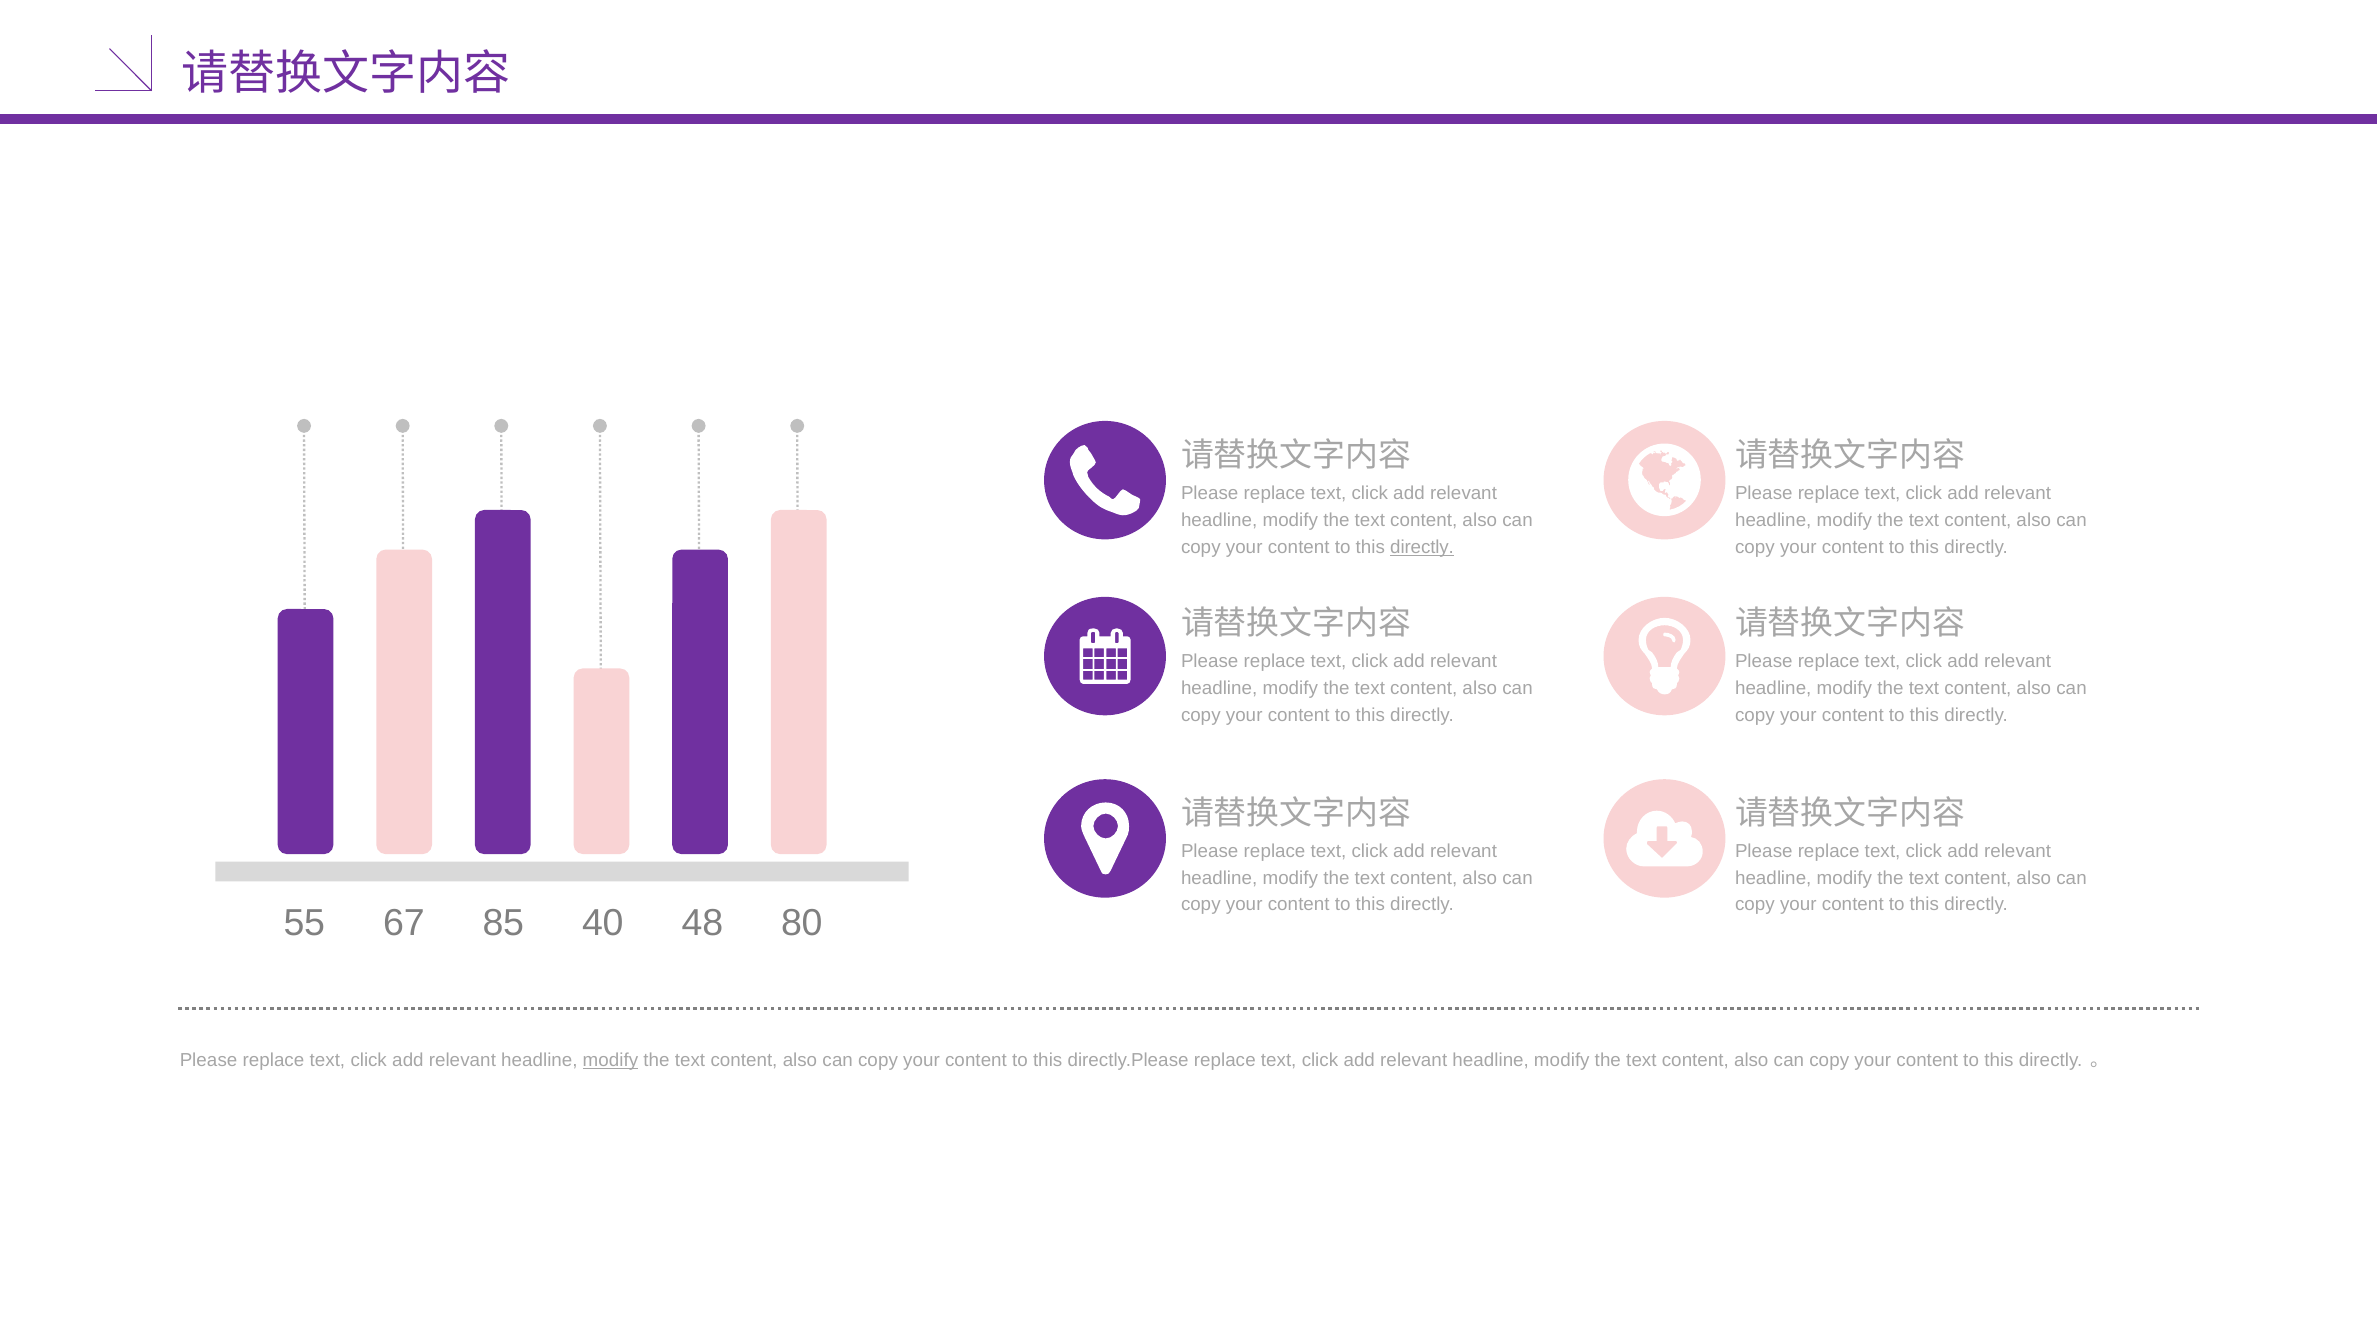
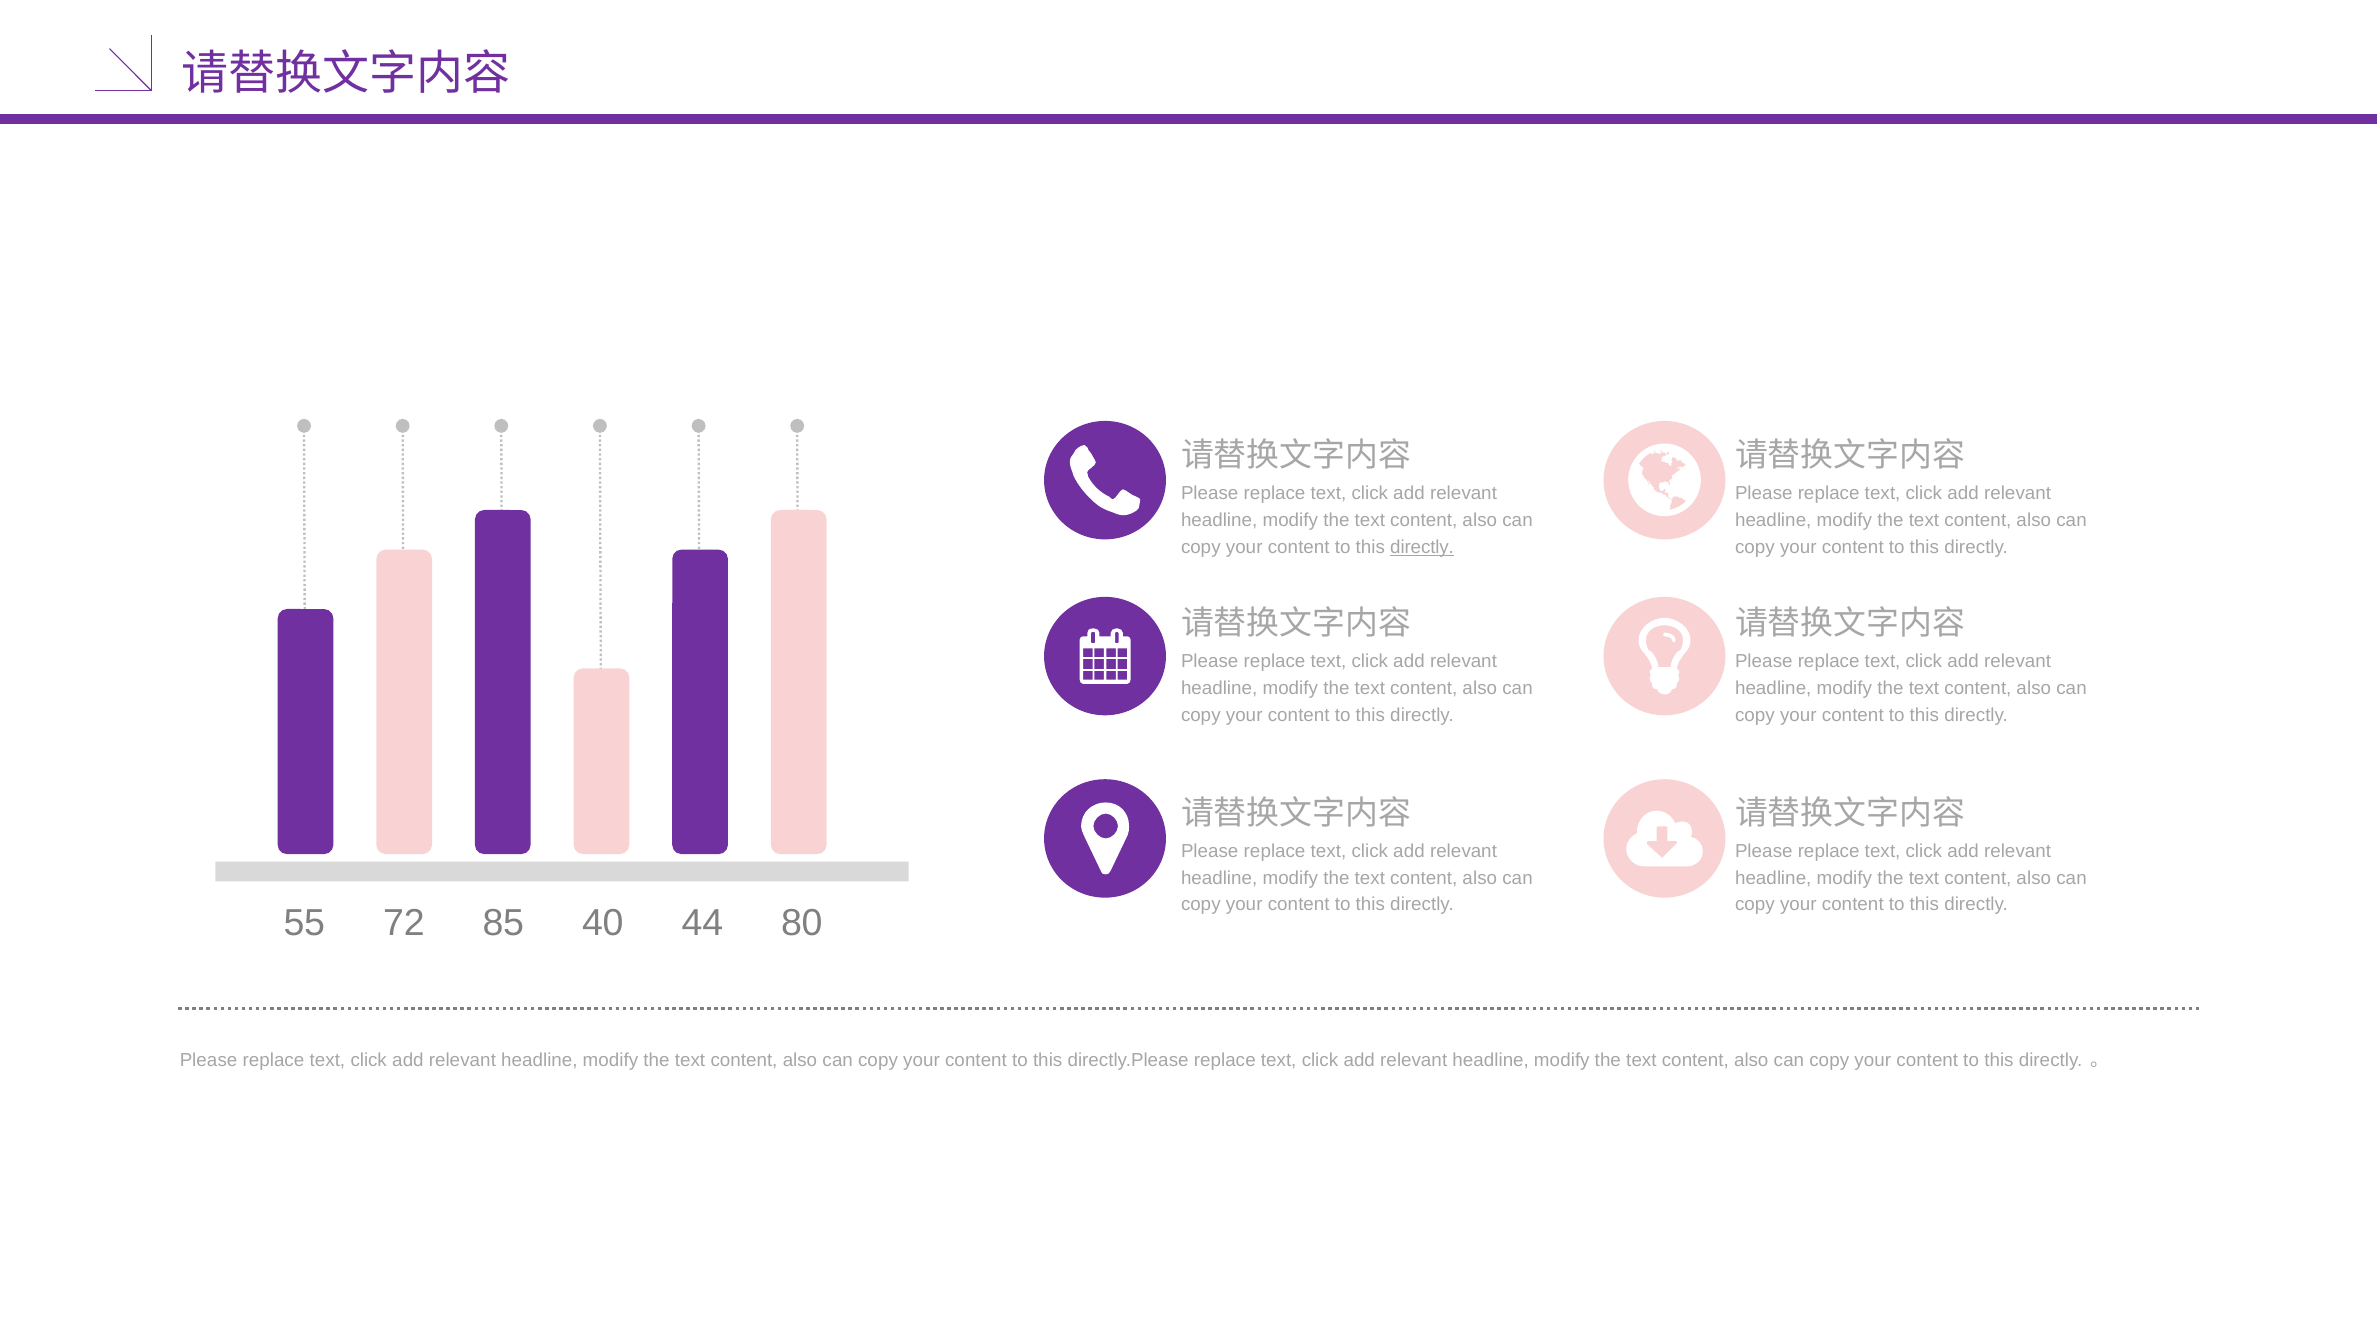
67: 67 -> 72 (404, 923)
48: 48 -> 44 (702, 923)
modify underline: present -> none (610, 1060)
